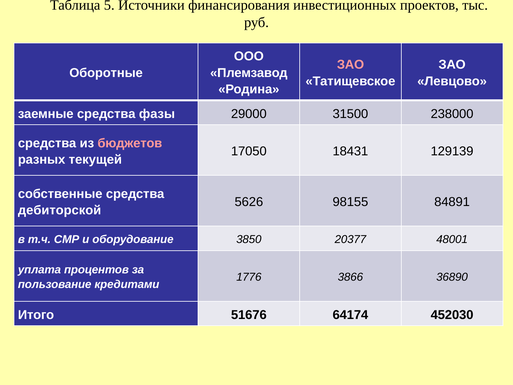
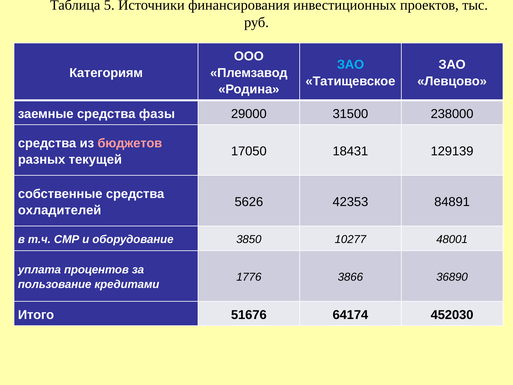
ЗАО colour: pink -> light blue (351, 65)
Оборотные: Оборотные -> Категориям (106, 73)
98155: 98155 -> 42353 (350, 202)
дебиторской: дебиторской -> охладителей (60, 210)
20377: 20377 -> 10277 (350, 239)
